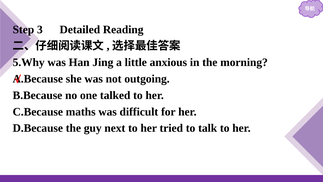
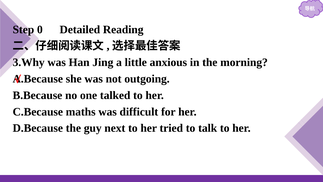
3: 3 -> 0 (40, 29)
5.Why: 5.Why -> 3.Why (29, 62)
